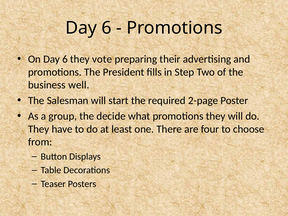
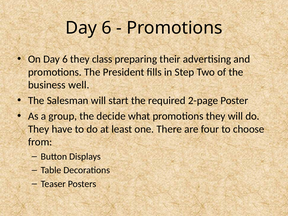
vote: vote -> class (102, 59)
